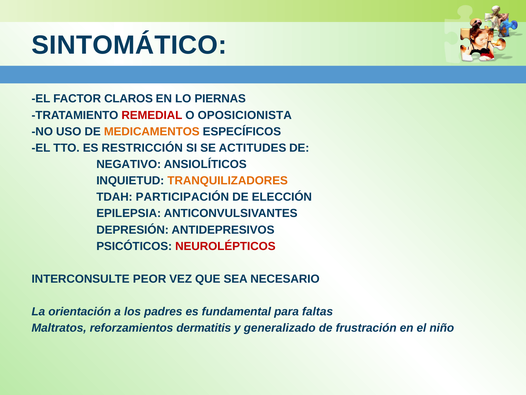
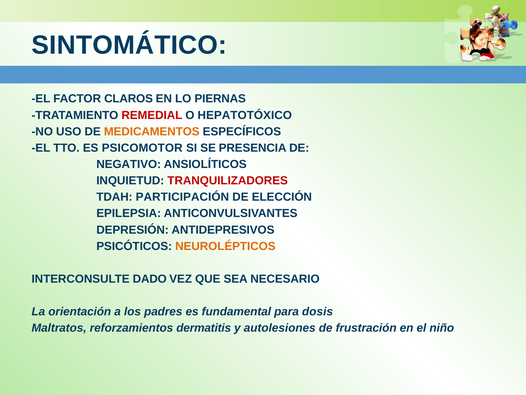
OPOSICIONISTA: OPOSICIONISTA -> HEPATOTÓXICO (245, 115)
RESTRICCIÓN: RESTRICCIÓN -> PSICOMOTOR (142, 148)
ACTITUDES: ACTITUDES -> PRESENCIA (253, 148)
TRANQUILIZADORES colour: orange -> red (228, 180)
NEUROLÉPTICOS colour: red -> orange (225, 246)
PEOR: PEOR -> DADO (150, 279)
faltas: faltas -> dosis (318, 311)
generalizado: generalizado -> autolesiones (280, 328)
